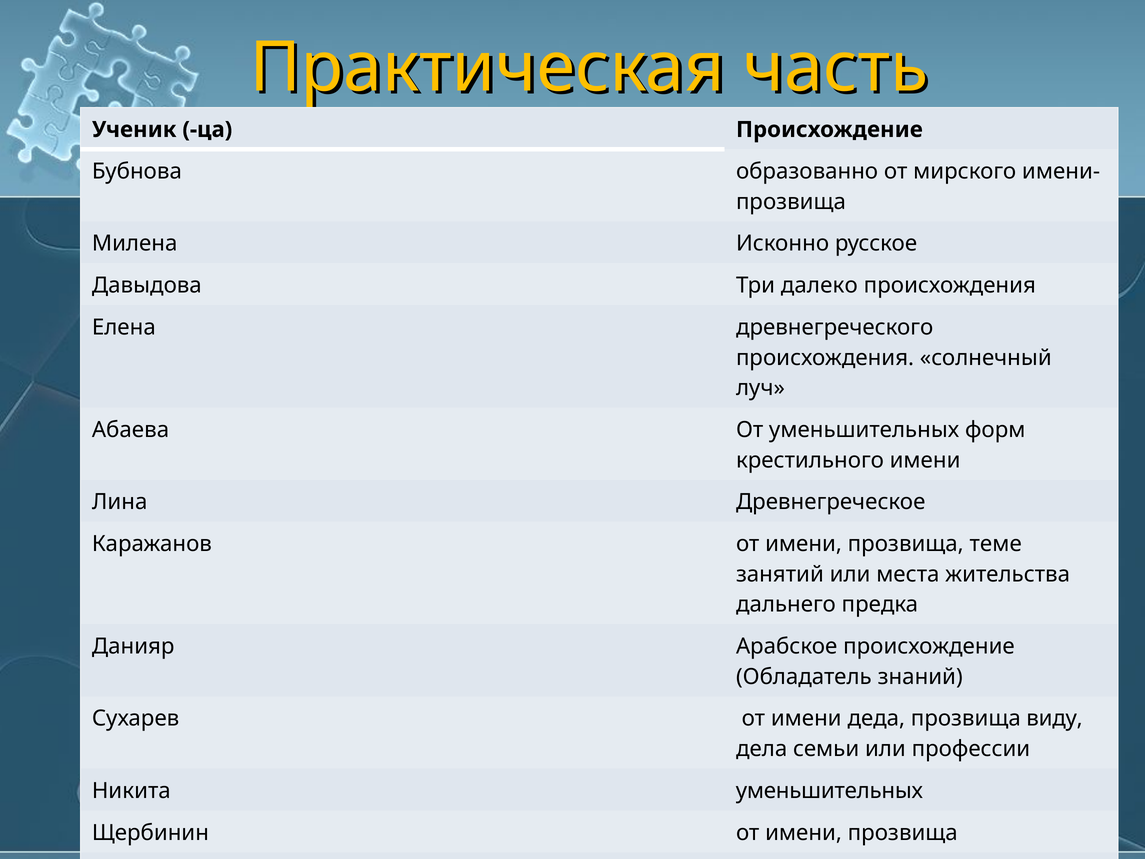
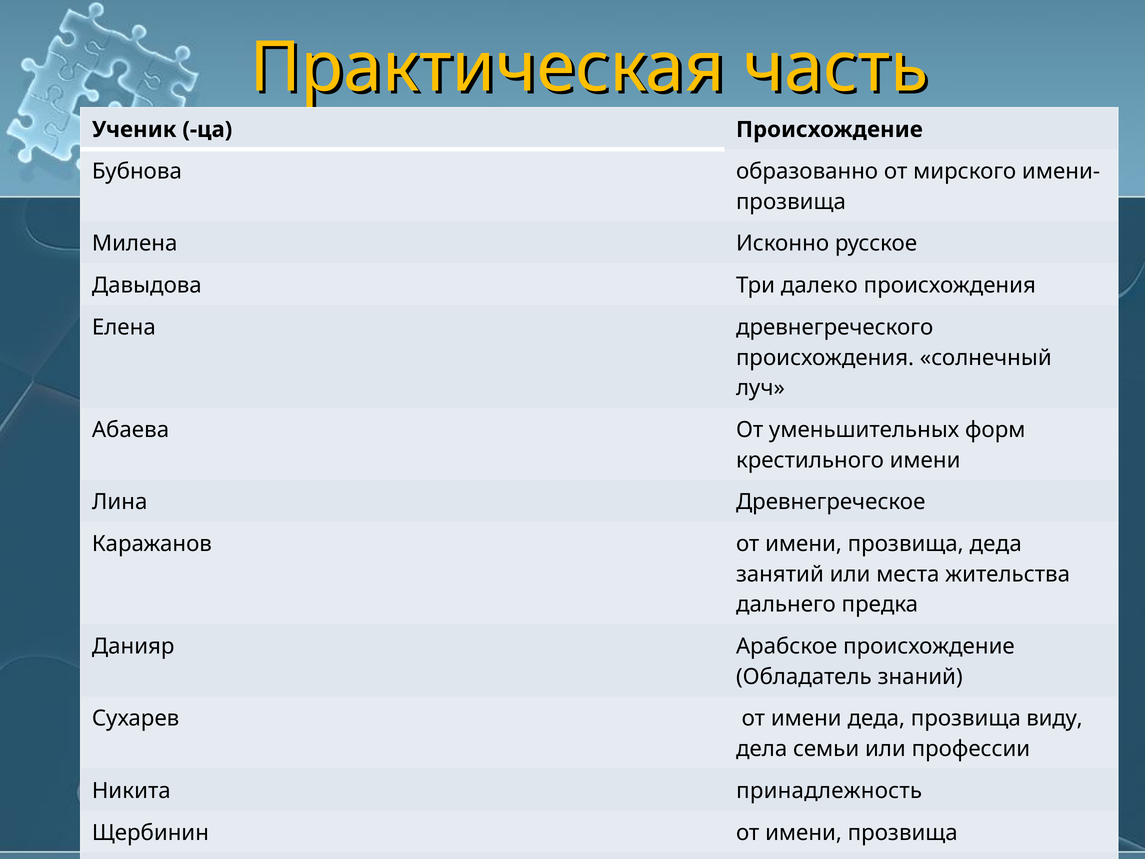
прозвища теме: теме -> деда (996, 544)
Никита уменьшительных: уменьшительных -> принадлежность (829, 791)
